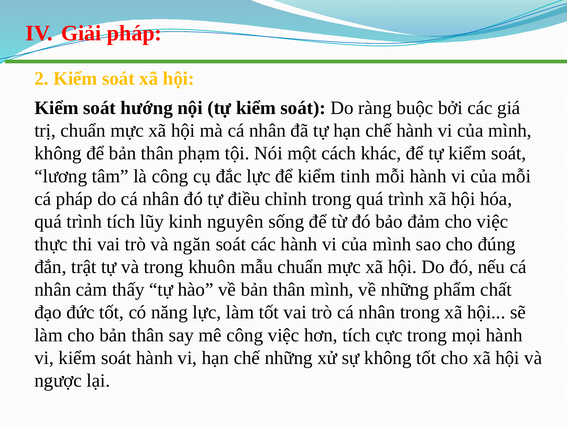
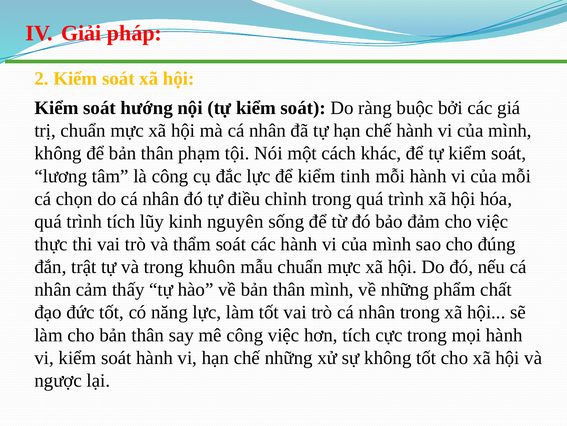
cá pháp: pháp -> chọn (74, 198)
ngăn: ngăn -> thẩm (192, 244)
